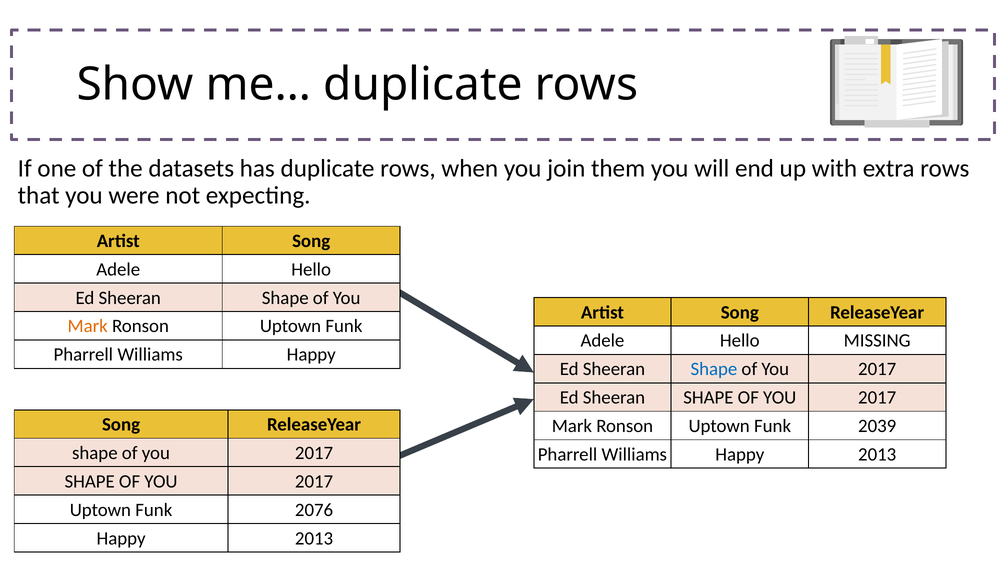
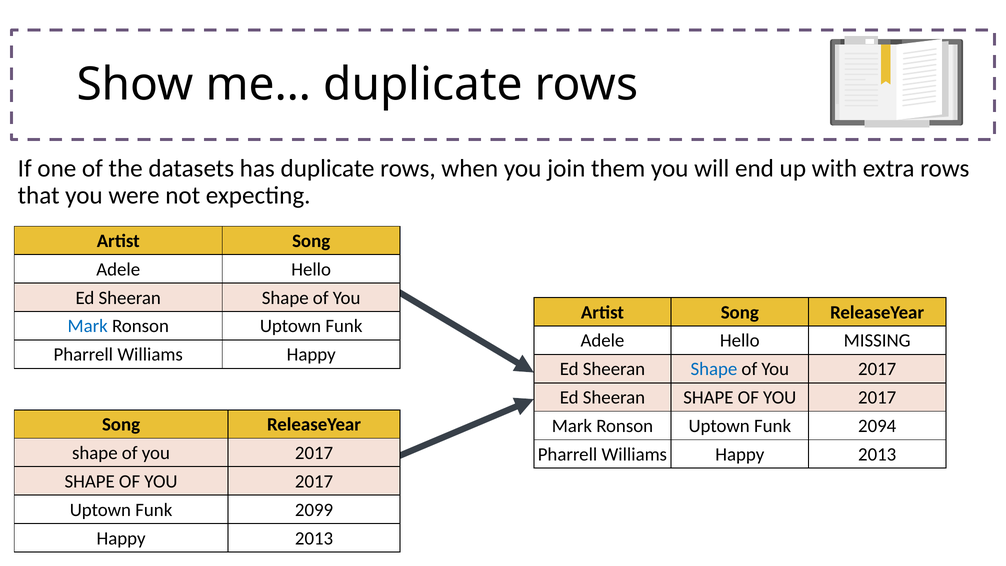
Mark colour: orange -> blue (88, 326)
2039: 2039 -> 2094 (877, 426)
2076: 2076 -> 2099 (314, 510)
